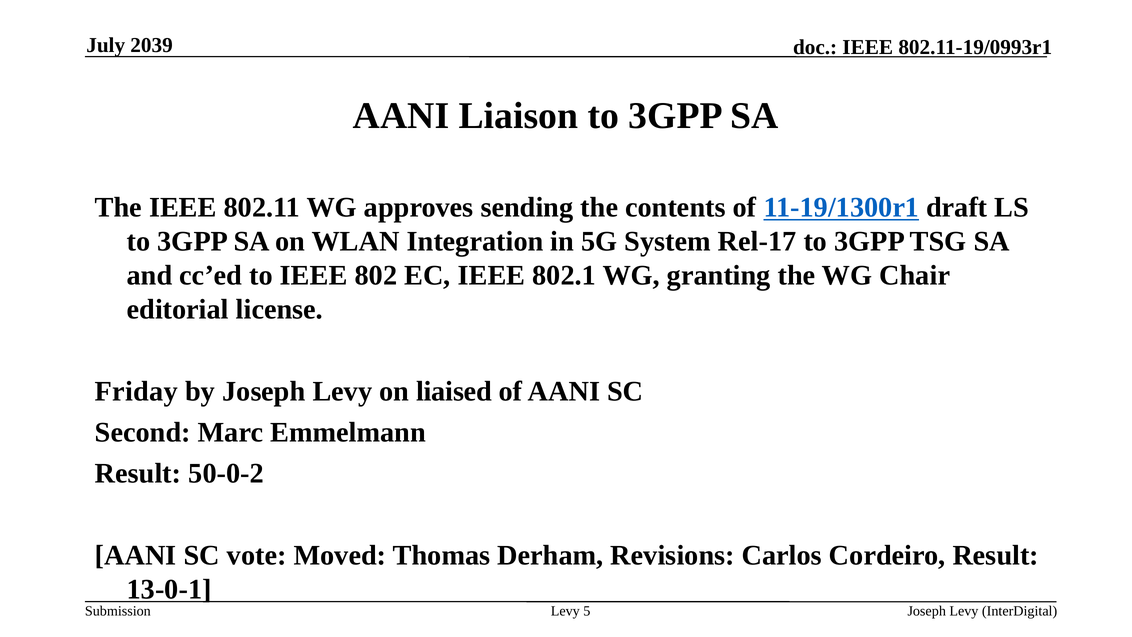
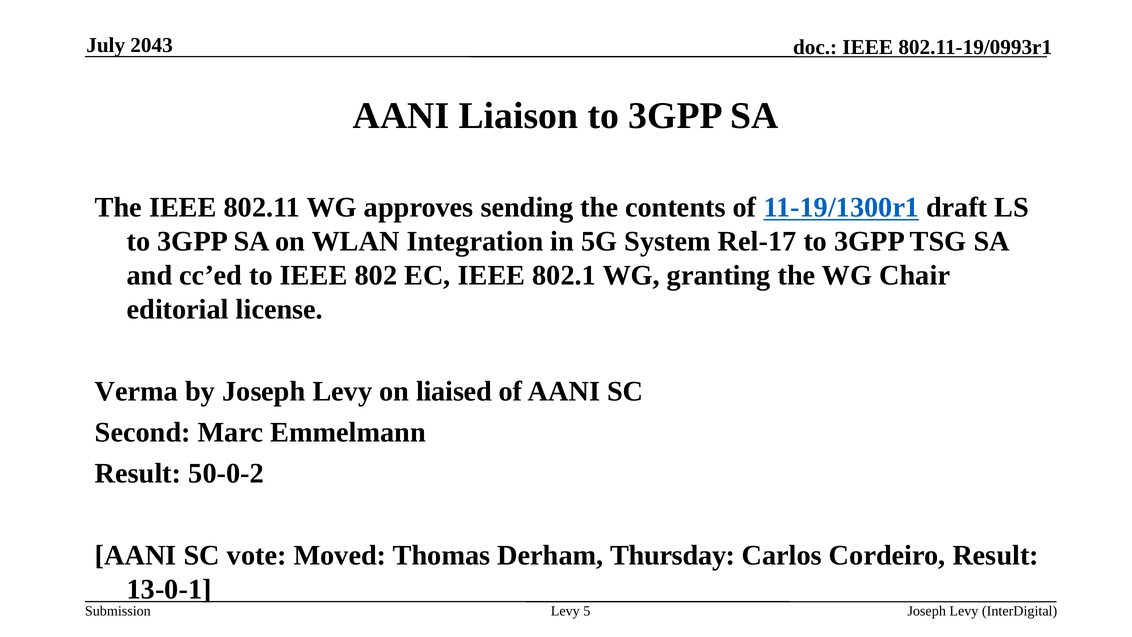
2039: 2039 -> 2043 (152, 45)
Friday: Friday -> Verma (137, 391)
Revisions: Revisions -> Thursday (673, 555)
